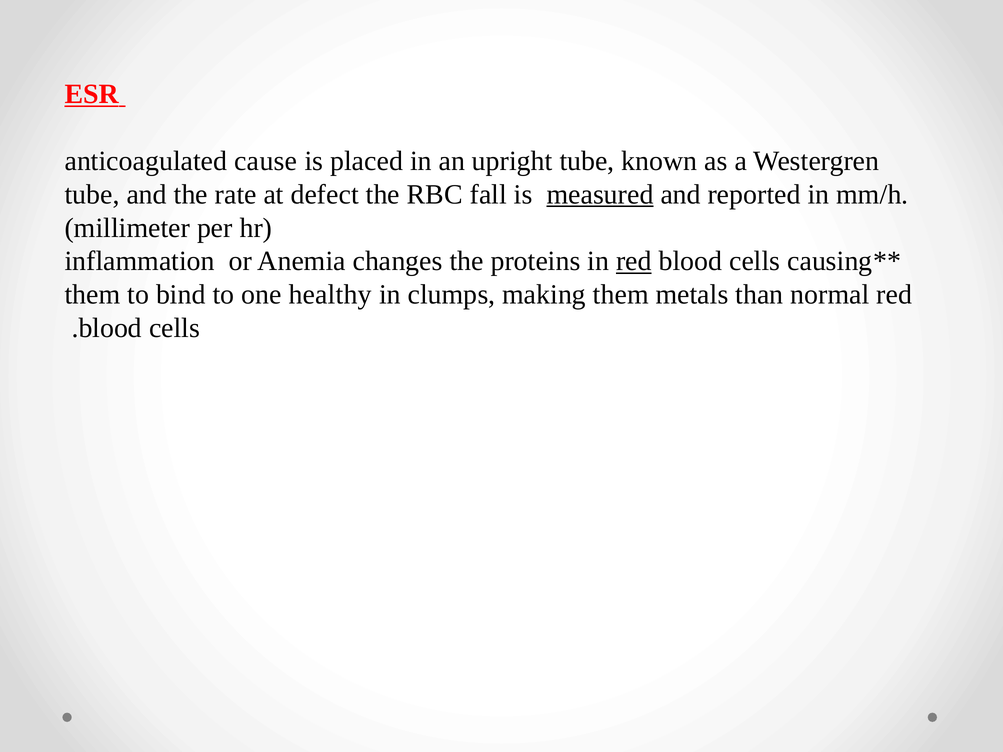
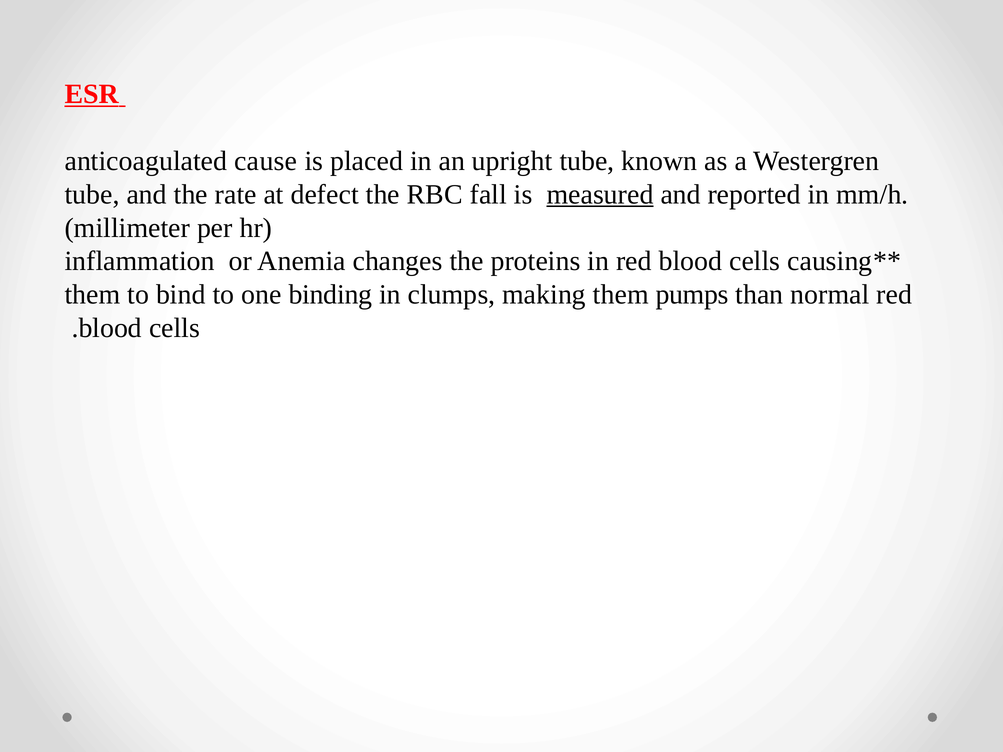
red underline: present -> none (634, 261)
healthy: healthy -> binding (330, 295)
metals: metals -> pumps (692, 295)
